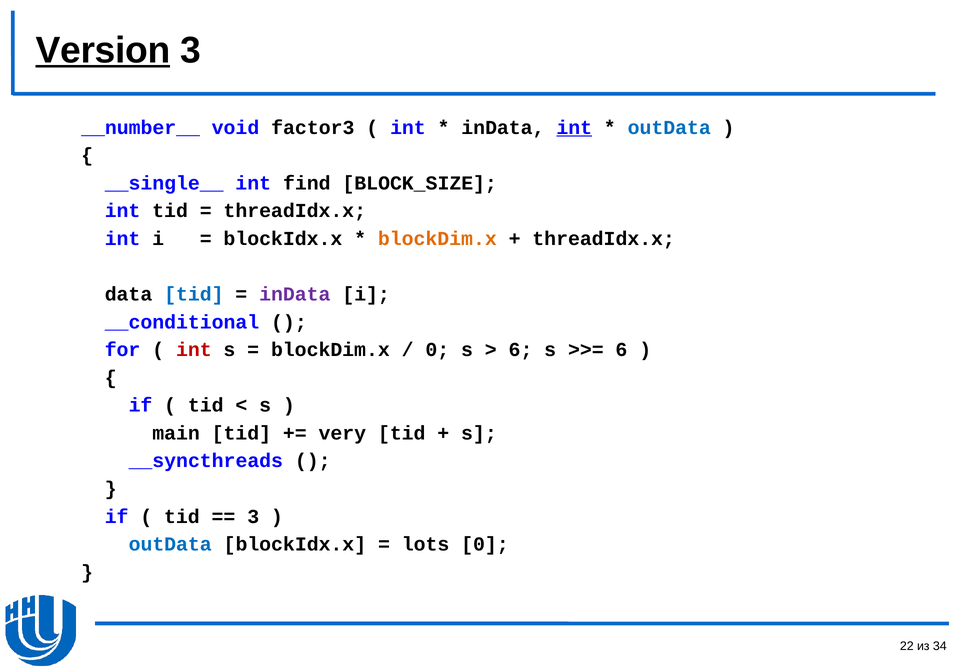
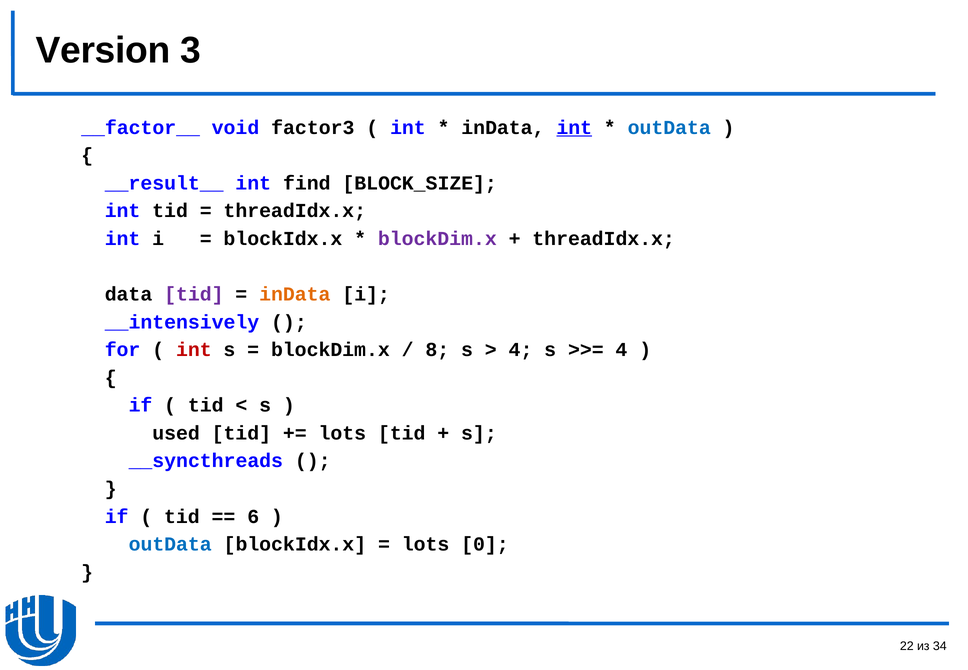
Version underline: present -> none (103, 50)
__number__: __number__ -> __factor__ (141, 128)
__single__: __single__ -> __result__ (164, 183)
blockDim.x colour: orange -> purple (437, 239)
tid colour: blue -> purple (194, 294)
inData colour: purple -> orange (295, 294)
__conditional: __conditional -> __intensively (182, 322)
0: 0 -> 8 (437, 350)
6: 6 -> 4 (521, 350)
6: 6 -> 4 (621, 350)
main: main -> used (176, 433)
very: very -> lots (342, 433)
3: 3 -> 6 (253, 517)
